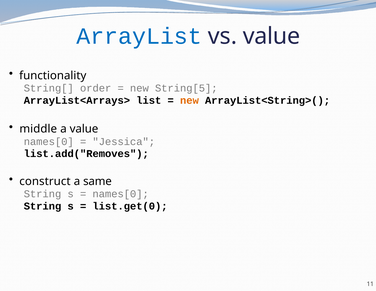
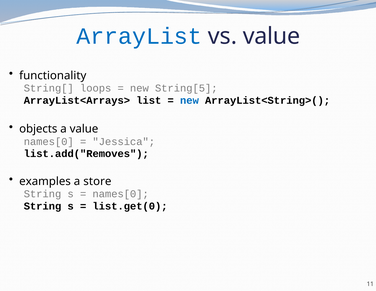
order: order -> loops (96, 88)
new colour: orange -> blue (189, 100)
middle: middle -> objects (38, 129)
construct: construct -> examples (45, 181)
same: same -> store (97, 181)
